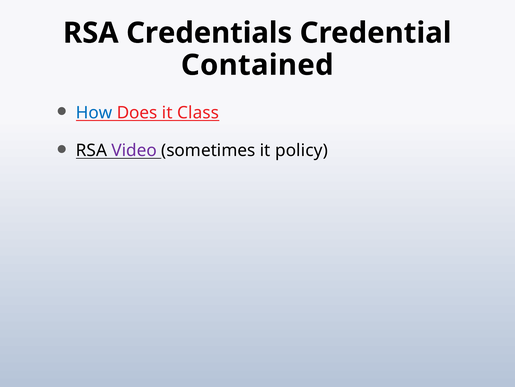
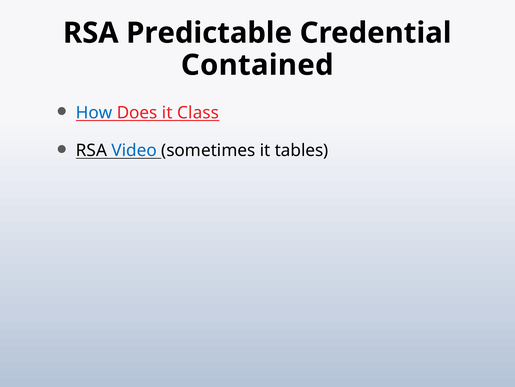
Credentials: Credentials -> Predictable (209, 33)
Video colour: purple -> blue (134, 150)
policy: policy -> tables (302, 150)
